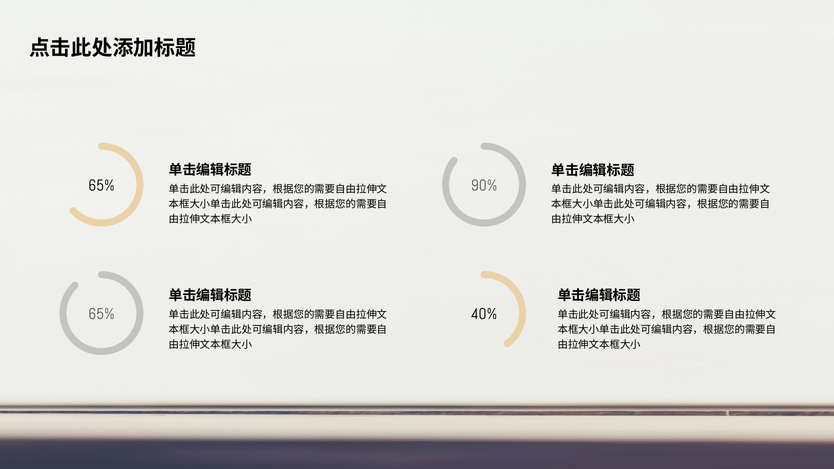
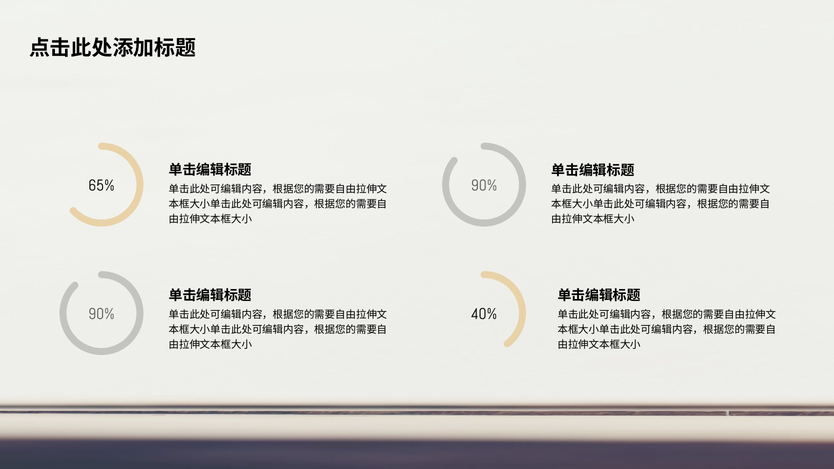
65%: 65% -> 90% (101, 314)
